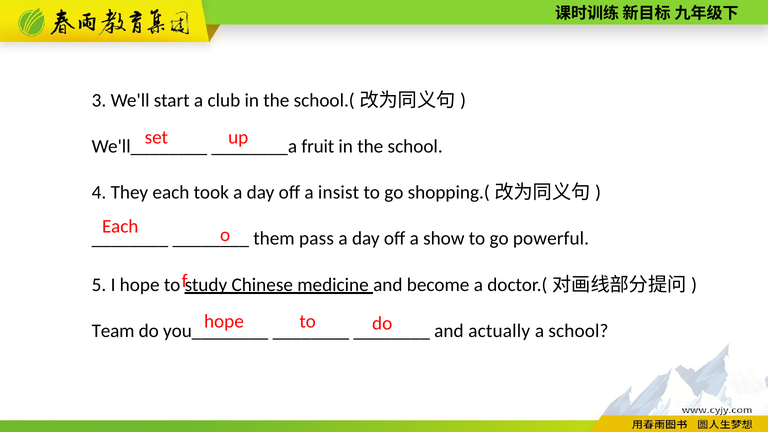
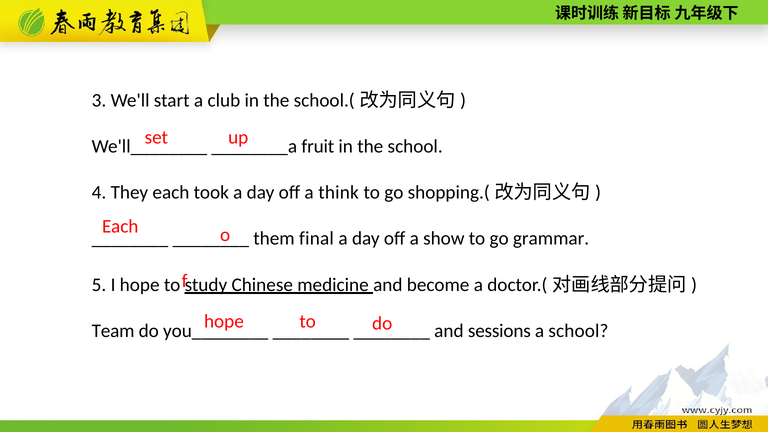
insist: insist -> think (339, 193)
pass: pass -> final (316, 239)
powerful: powerful -> grammar (551, 239)
actually: actually -> sessions (499, 331)
